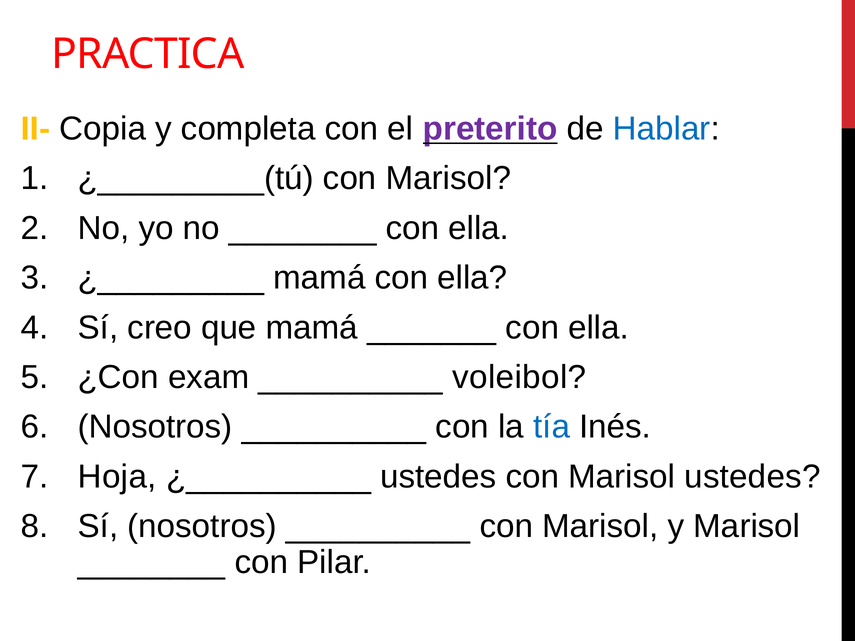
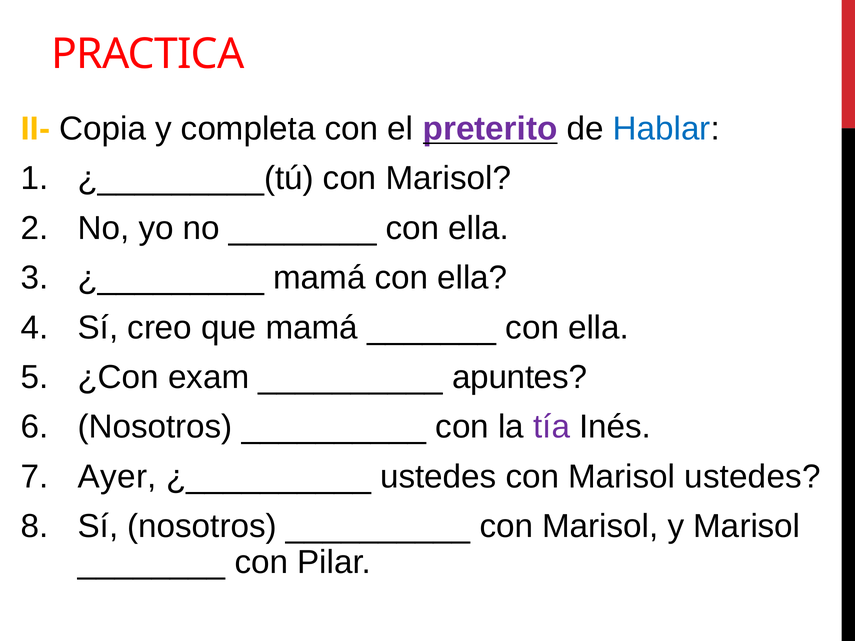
voleibol: voleibol -> apuntes (520, 377)
tía colour: blue -> purple (552, 427)
Hoja: Hoja -> Ayer (117, 477)
